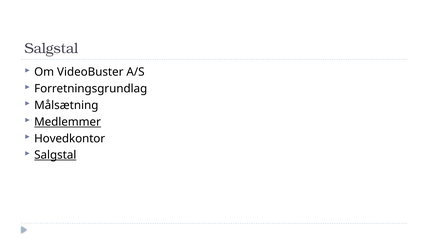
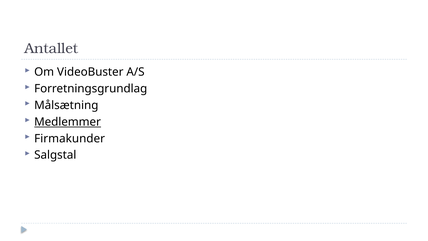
Salgstal: Salgstal -> Antallet (51, 49)
Hovedkontor: Hovedkontor -> Firmakunder (70, 138)
Salgstal underline: present -> none (55, 155)
